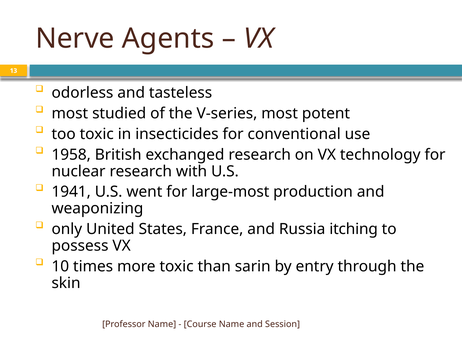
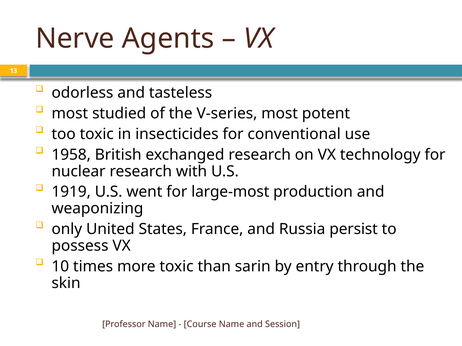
1941: 1941 -> 1919 (71, 192)
itching: itching -> persist (354, 229)
